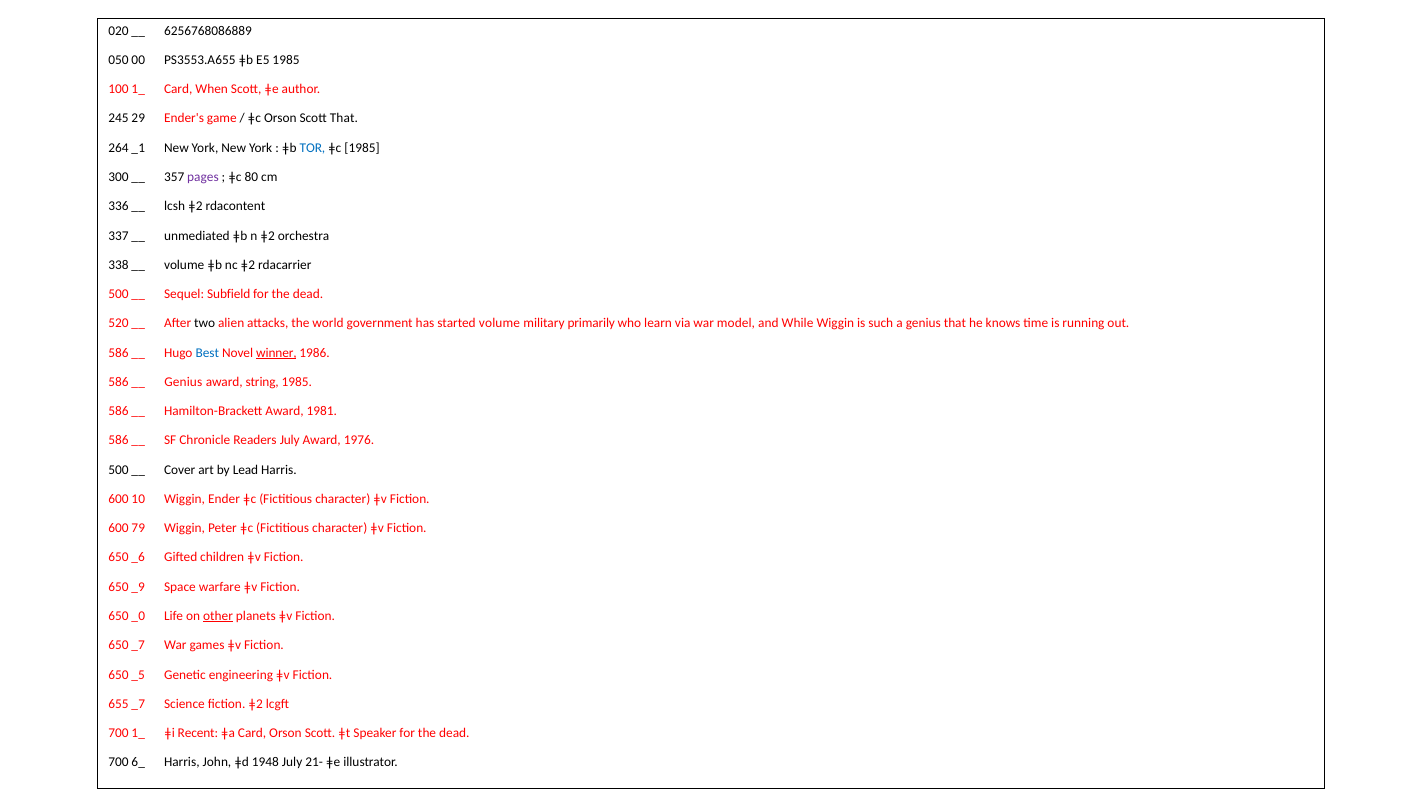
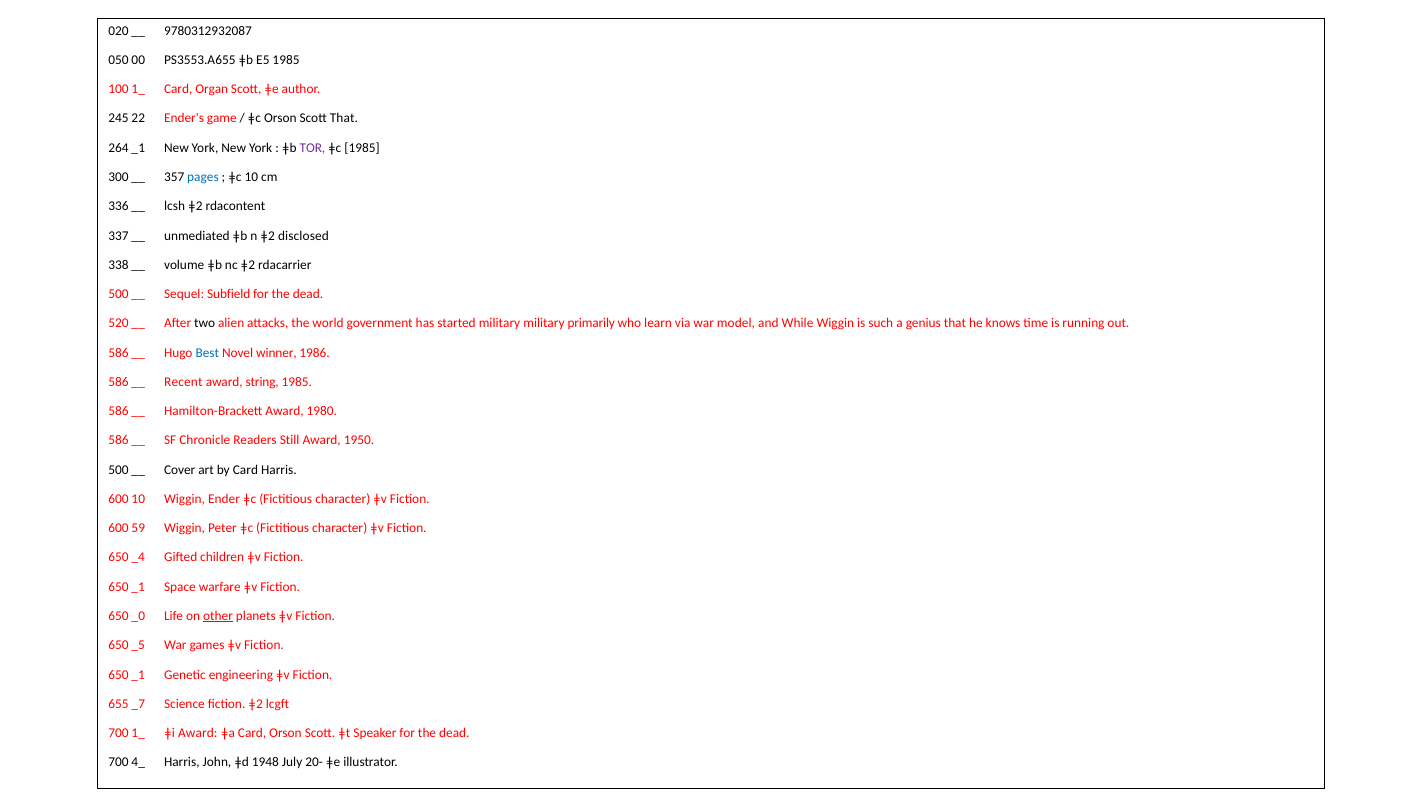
6256768086889: 6256768086889 -> 9780312932087 (208, 31)
When: When -> Organ (212, 89)
29: 29 -> 22 (138, 118)
TOR colour: blue -> purple (312, 148)
pages colour: purple -> blue (203, 177)
ǂc 80: 80 -> 10 (251, 177)
orchestra: orchestra -> disclosed (304, 236)
started volume: volume -> military (500, 323)
winner underline: present -> none (276, 353)
Genius: Genius -> Recent (183, 382)
1981: 1981 -> 1980 (322, 411)
Readers July: July -> Still (290, 440)
1976: 1976 -> 1950 (359, 440)
by Lead: Lead -> Card (245, 470)
79: 79 -> 59 (138, 528)
_6: _6 -> _4 (138, 557)
_9: _9 -> _1 (138, 587)
650 _7: _7 -> _5 (138, 645)
_5: _5 -> _1 (138, 675)
ǂi Recent: Recent -> Award (198, 733)
6_: 6_ -> 4_ (138, 762)
21-: 21- -> 20- (314, 762)
